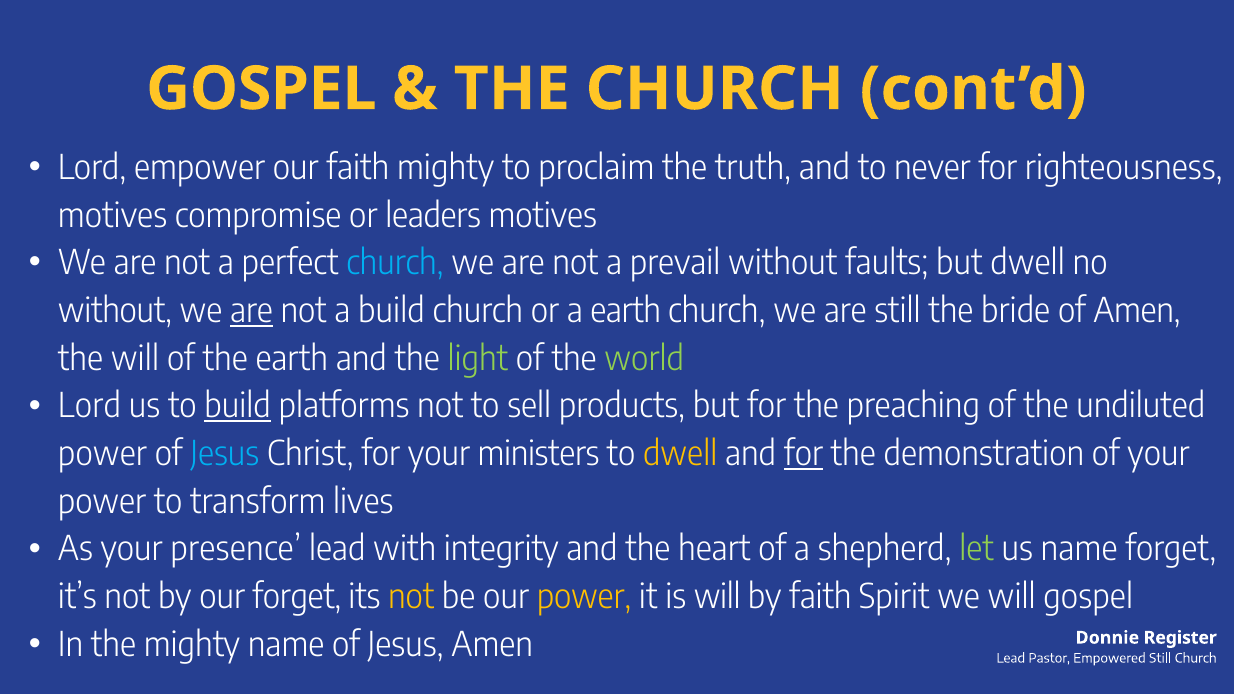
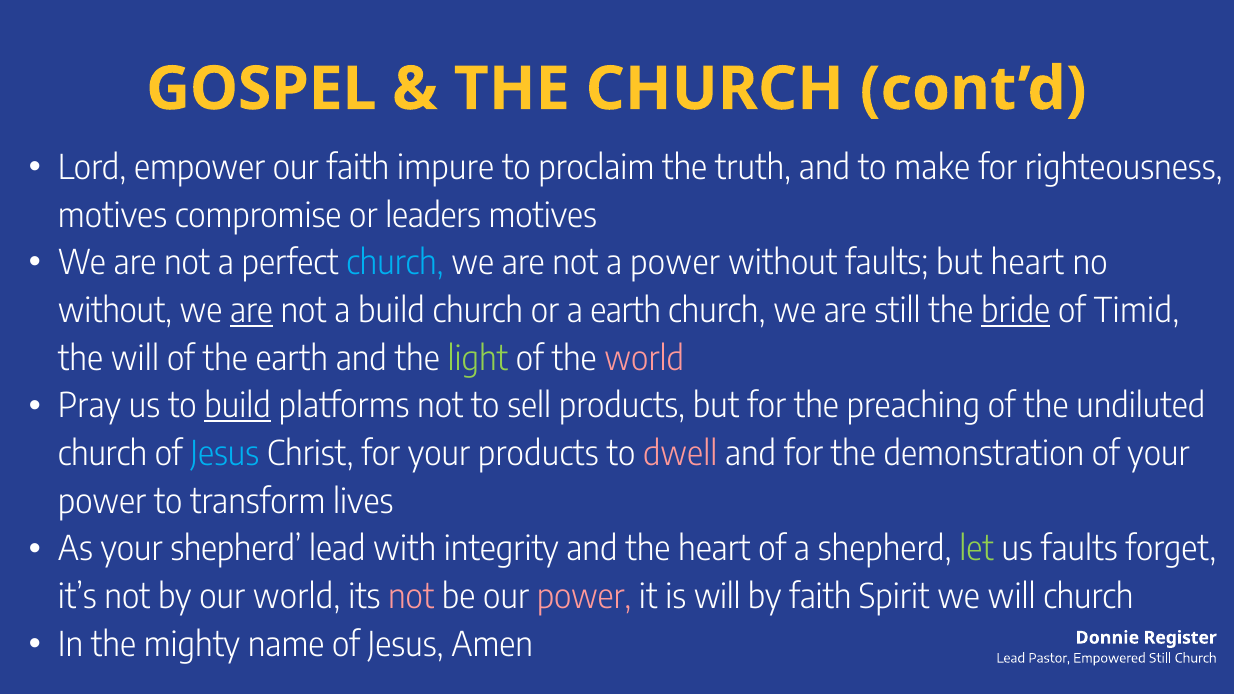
faith mighty: mighty -> impure (446, 168)
never: never -> make (932, 168)
a prevail: prevail -> power (675, 264)
but dwell: dwell -> heart (1027, 264)
bride underline: none -> present (1016, 311)
of Amen: Amen -> Timid (1137, 311)
world colour: light green -> pink (644, 359)
Lord: Lord -> Pray (89, 407)
power: power -> church (103, 454)
your ministers: ministers -> products (538, 454)
dwell colour: yellow -> pink (680, 454)
for underline: present -> none (804, 454)
your presence: presence -> shepherd (236, 550)
us name: name -> faults (1079, 550)
our forget: forget -> world (297, 597)
not colour: yellow -> pink (411, 597)
power colour: yellow -> pink (584, 597)
will gospel: gospel -> church (1088, 597)
